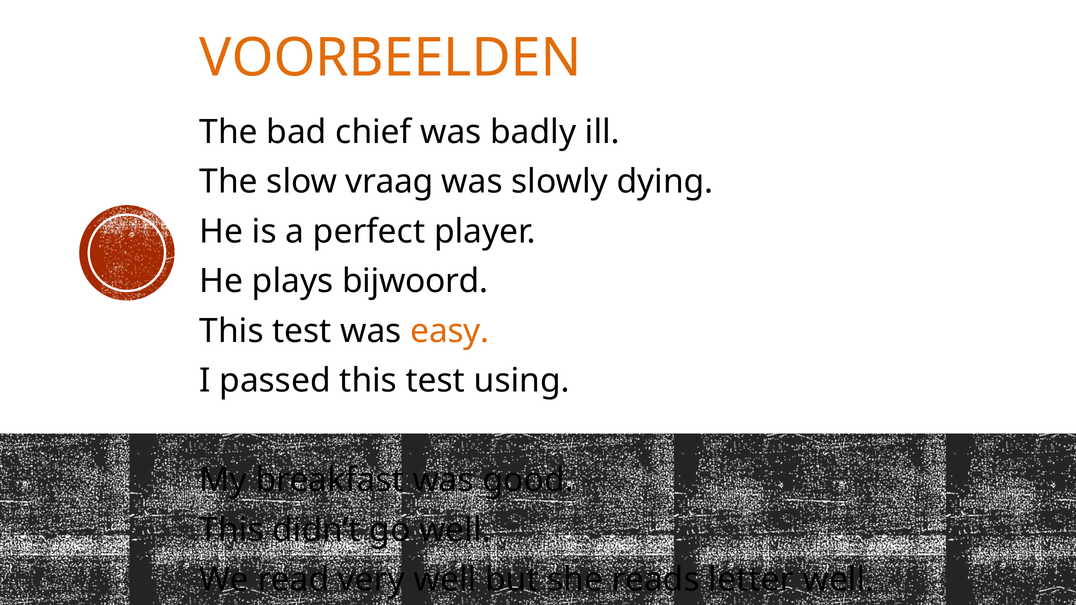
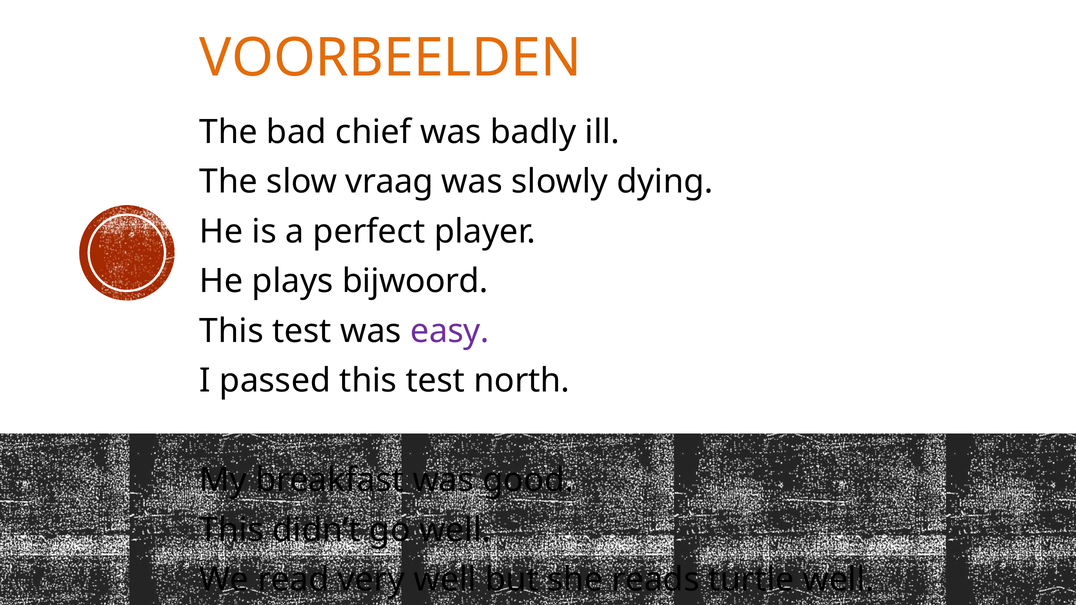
easy colour: orange -> purple (450, 331)
using: using -> north (522, 381)
letter: letter -> turtle (751, 580)
